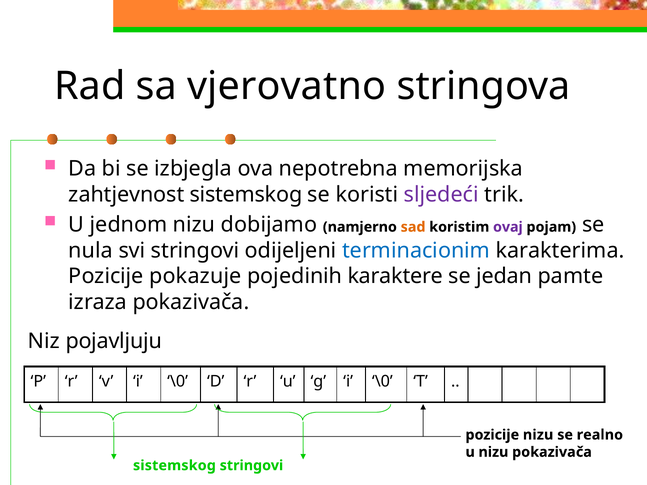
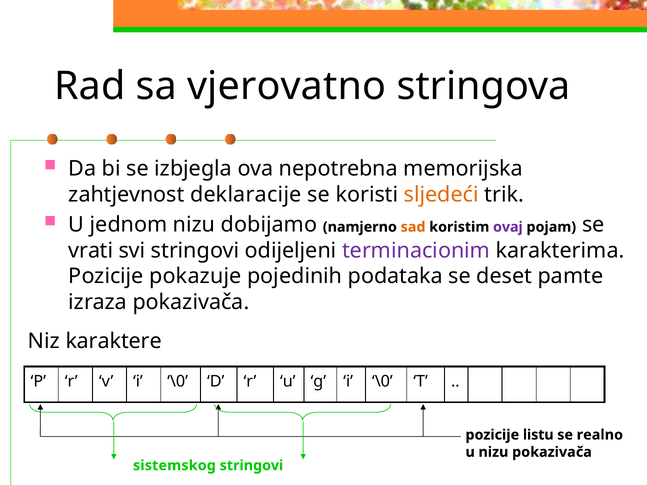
zahtjevnost sistemskog: sistemskog -> deklaracije (246, 195)
sljedeći colour: purple -> orange (441, 195)
nula: nula -> vrati (91, 251)
terminacionim colour: blue -> purple (416, 251)
karaktere: karaktere -> podataka (395, 276)
jedan: jedan -> deset (504, 276)
pojavljuju: pojavljuju -> karaktere (114, 341)
pozicije nizu: nizu -> listu (538, 435)
